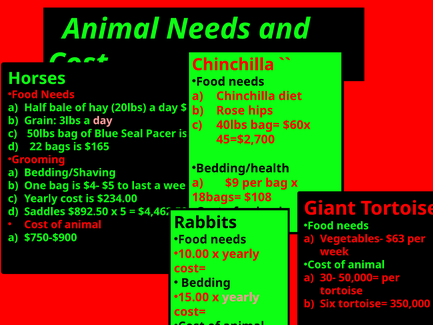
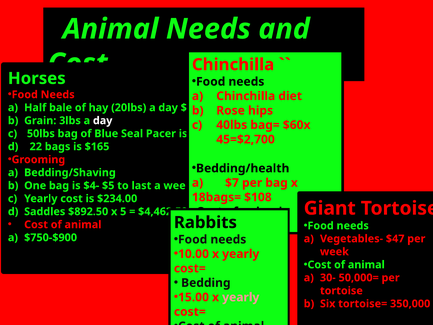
day colour: pink -> white (103, 121)
$9: $9 -> $7 (232, 183)
$63: $63 -> $47 (395, 239)
